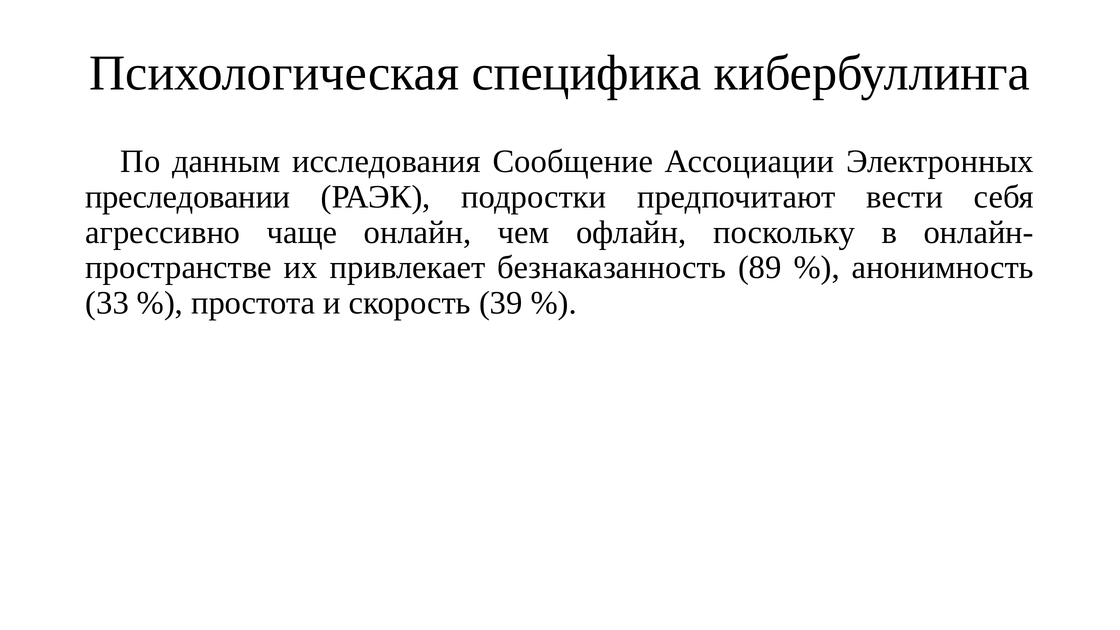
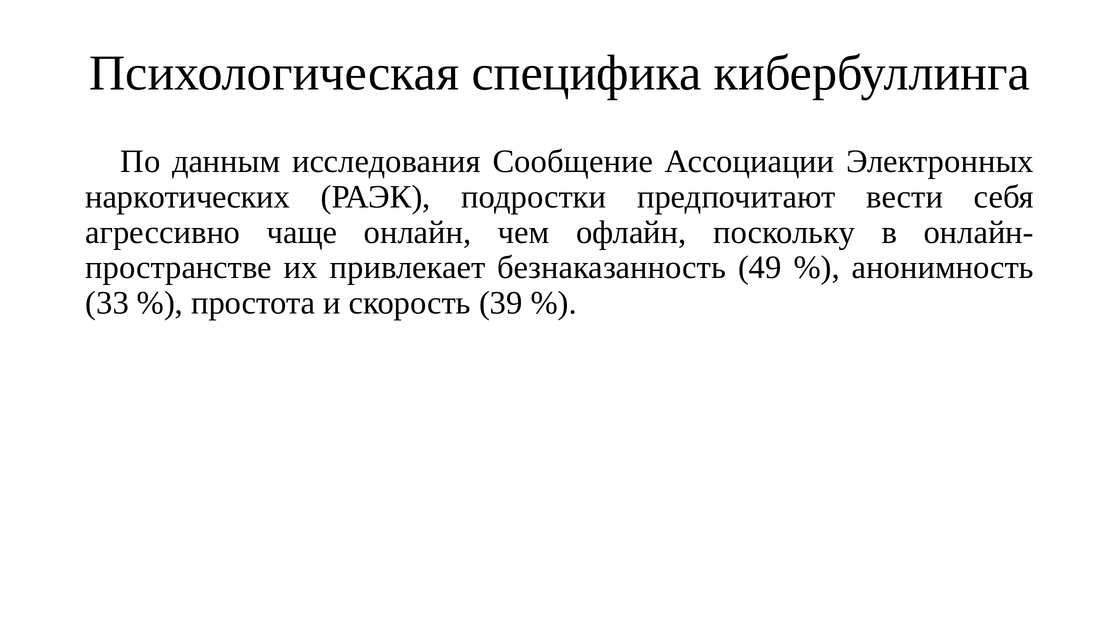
преследовании: преследовании -> наркотических (188, 197)
89: 89 -> 49 (760, 268)
